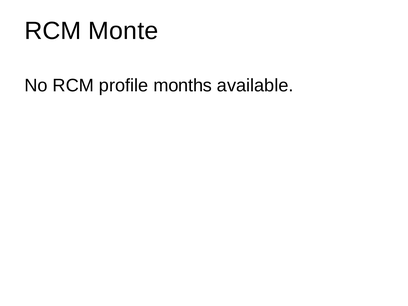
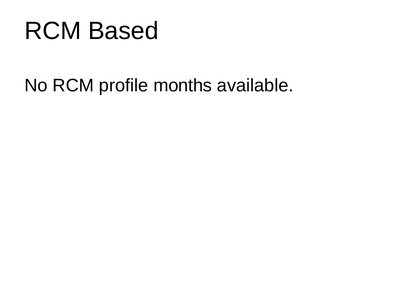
Monte: Monte -> Based (123, 31)
